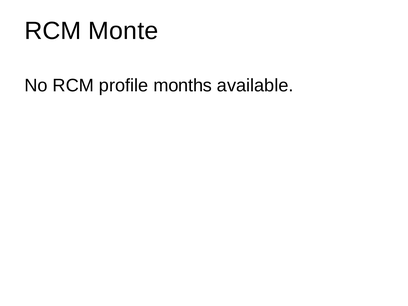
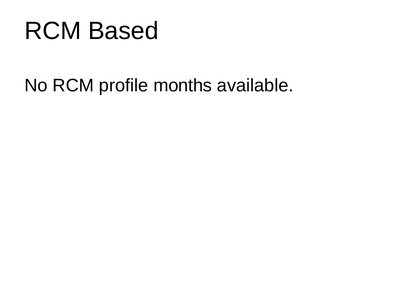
Monte: Monte -> Based (123, 31)
